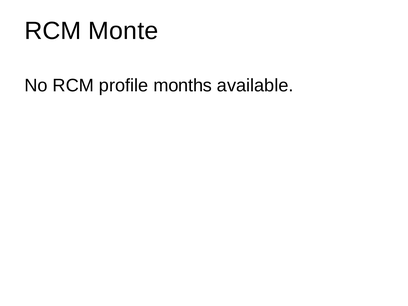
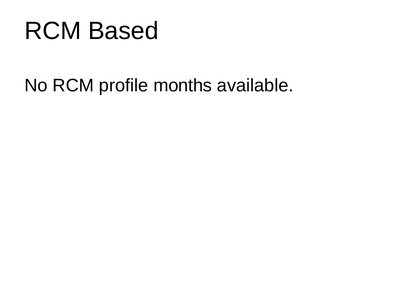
Monte: Monte -> Based (123, 31)
